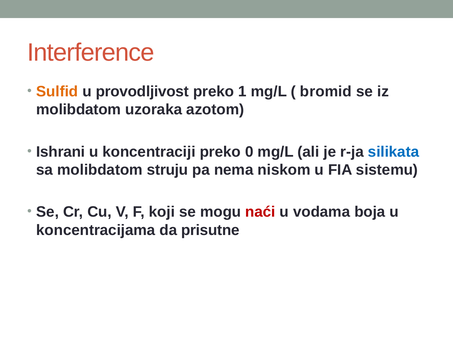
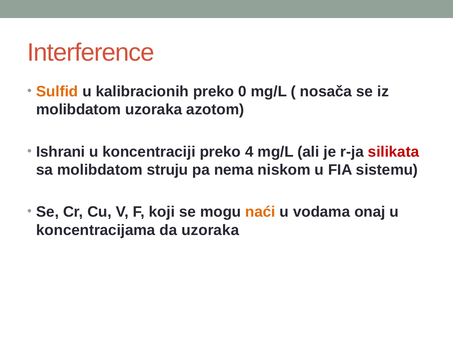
provodljivost: provodljivost -> kalibracionih (142, 92)
1: 1 -> 0 (242, 92)
bromid: bromid -> nosača (326, 92)
0: 0 -> 4 (249, 152)
silikata colour: blue -> red (394, 152)
naći colour: red -> orange (260, 212)
boja: boja -> onaj (370, 212)
da prisutne: prisutne -> uzoraka (210, 231)
